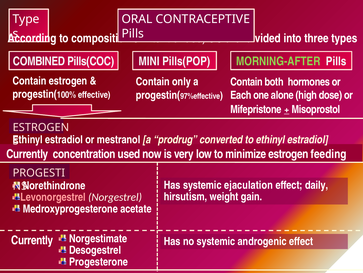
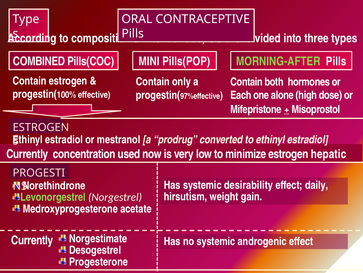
feeding: feeding -> hepatic (329, 154)
ejaculation: ejaculation -> desirability (249, 185)
Levonorgestrel colour: pink -> light green (53, 197)
